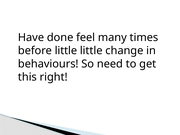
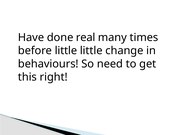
feel: feel -> real (86, 37)
